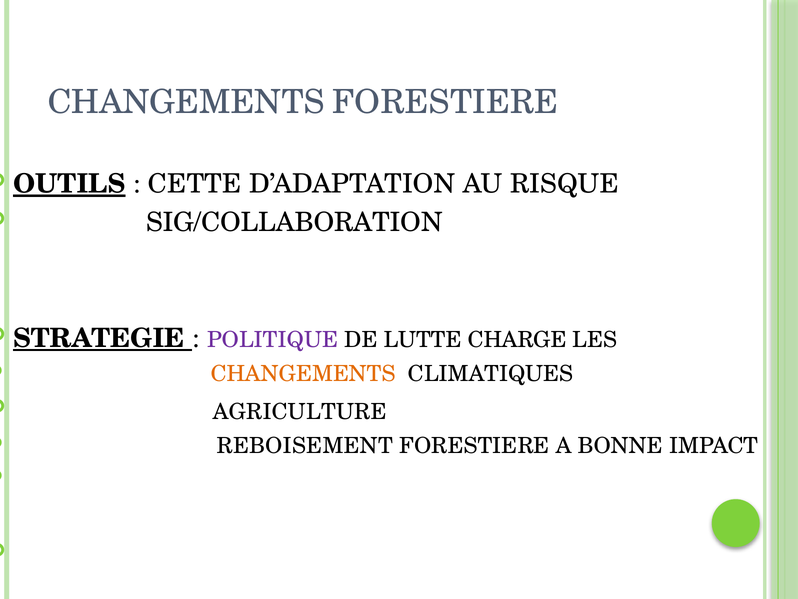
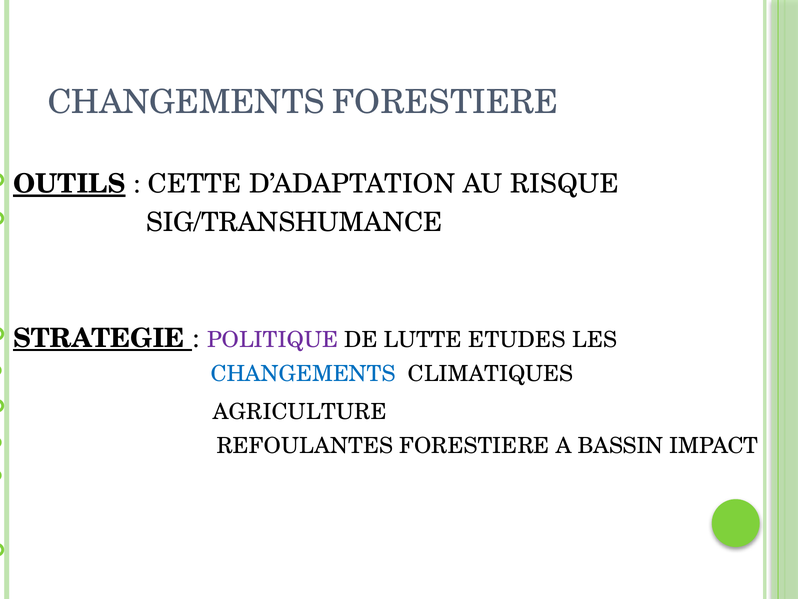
SIG/COLLABORATION: SIG/COLLABORATION -> SIG/TRANSHUMANCE (294, 222)
CHARGE: CHARGE -> ETUDES (517, 340)
CHANGEMENTS colour: orange -> blue (303, 374)
REBOISEMENT: REBOISEMENT -> REFOULANTES (305, 446)
BONNE: BONNE -> BASSIN (621, 446)
